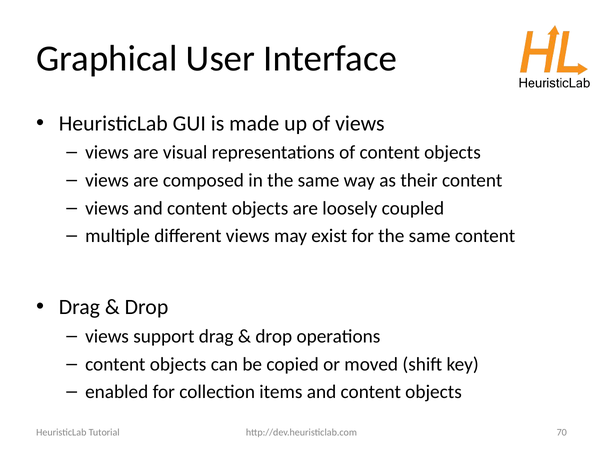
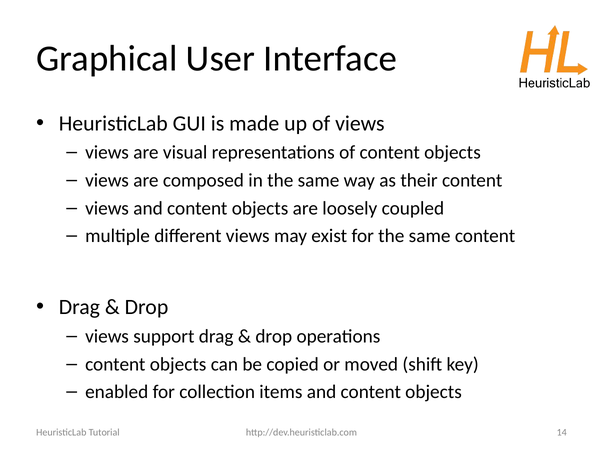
70: 70 -> 14 (562, 432)
